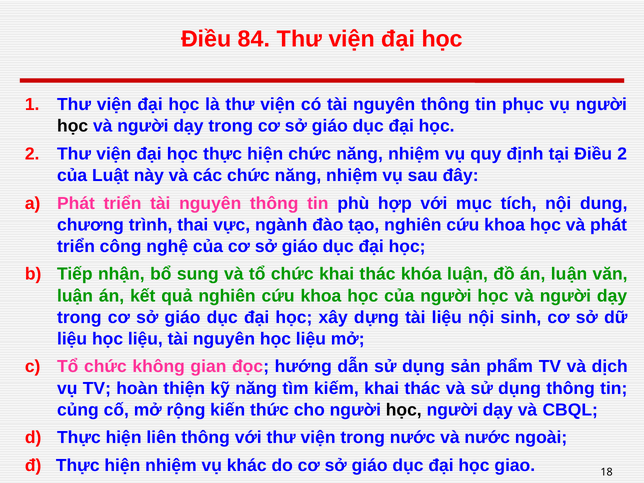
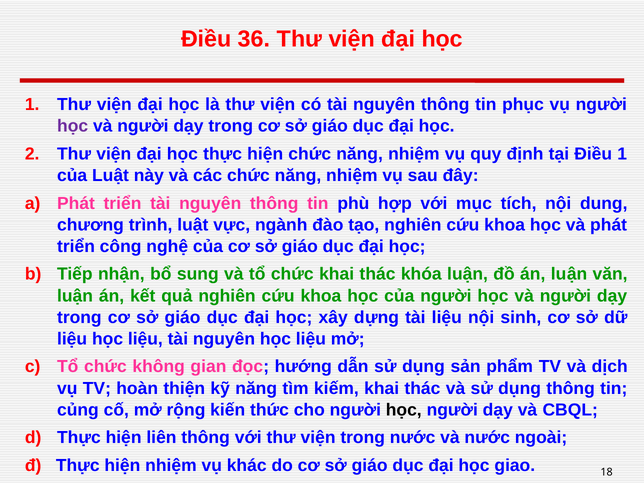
84: 84 -> 36 (254, 39)
học colour: black -> purple (73, 126)
Điều 2: 2 -> 1 (622, 154)
trình thai: thai -> luật (193, 225)
